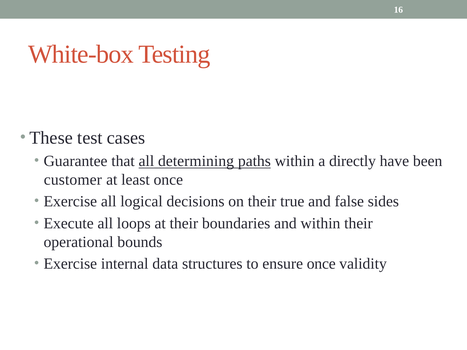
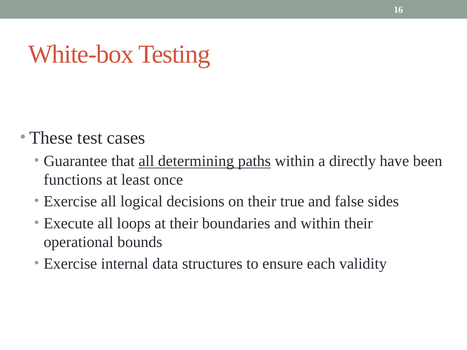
customer: customer -> functions (73, 180)
ensure once: once -> each (321, 264)
